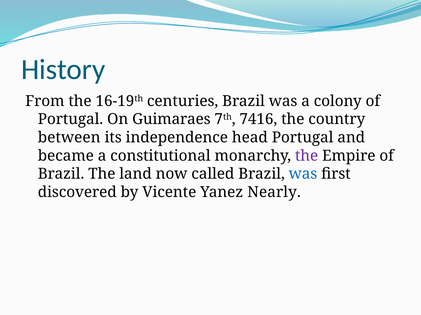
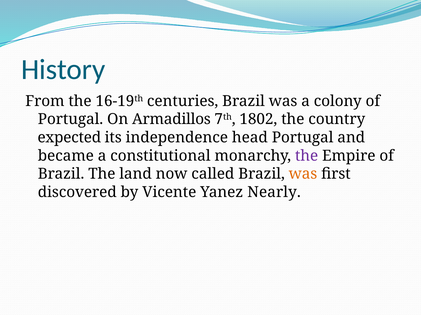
Guimaraes: Guimaraes -> Armadillos (171, 120)
7416: 7416 -> 1802 (258, 120)
between: between -> expected (69, 138)
was colour: blue -> orange (303, 174)
